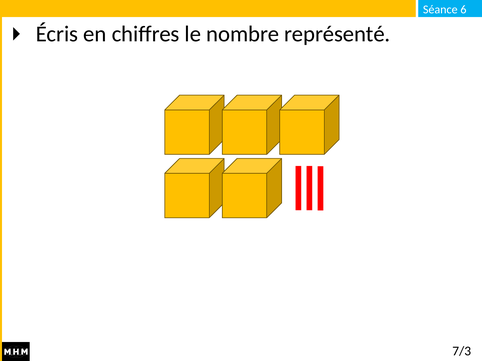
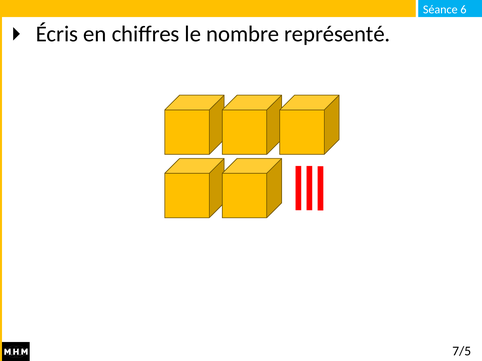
7/3: 7/3 -> 7/5 (462, 352)
